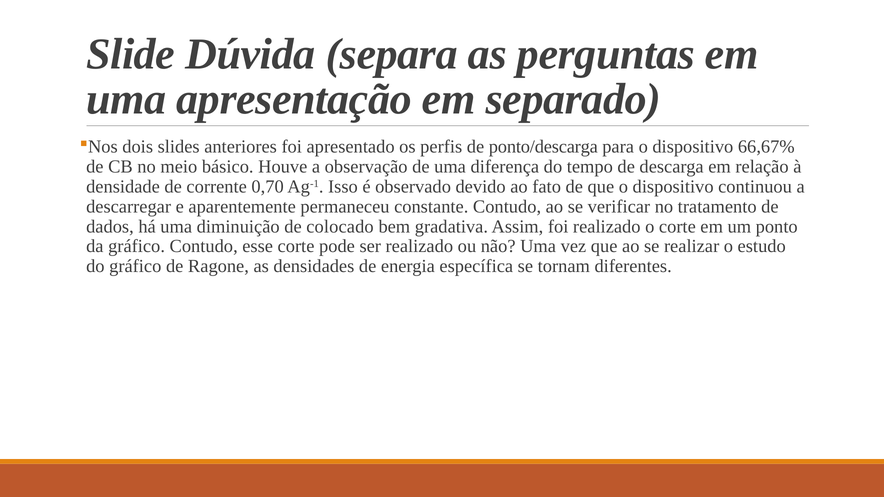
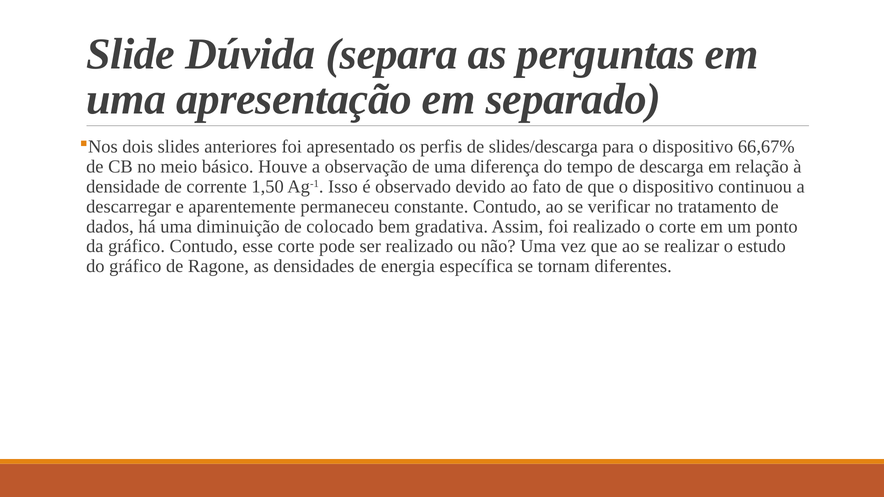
ponto/descarga: ponto/descarga -> slides/descarga (543, 147)
0,70: 0,70 -> 1,50 (268, 187)
